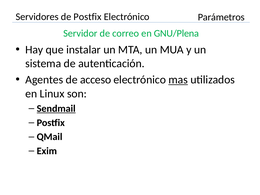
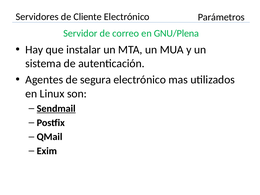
de Postfix: Postfix -> Cliente (88, 17)
acceso: acceso -> segura (96, 80)
mas underline: present -> none (178, 80)
